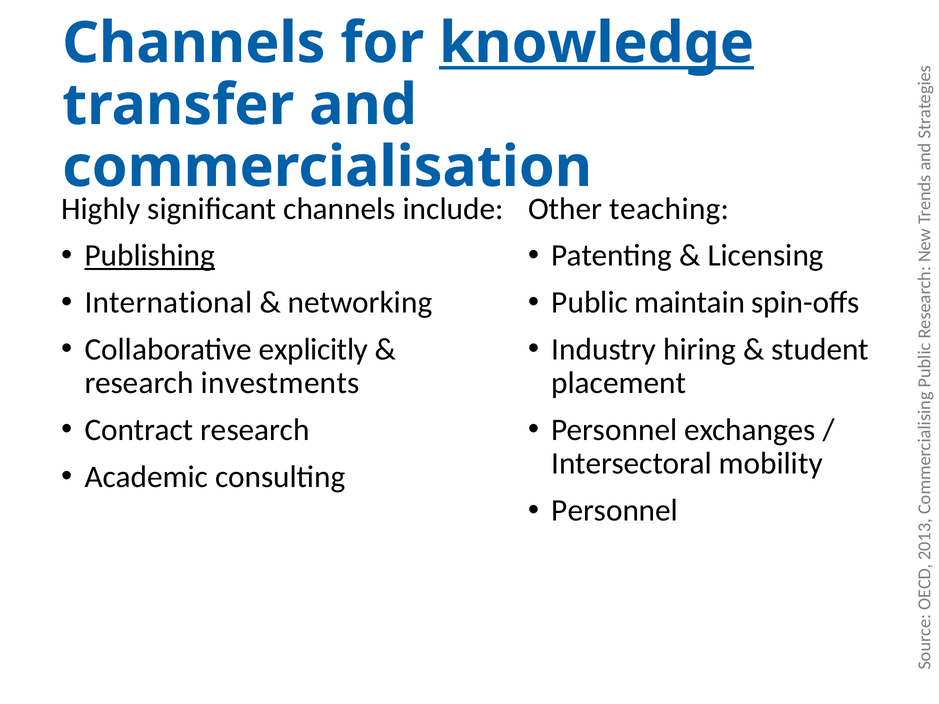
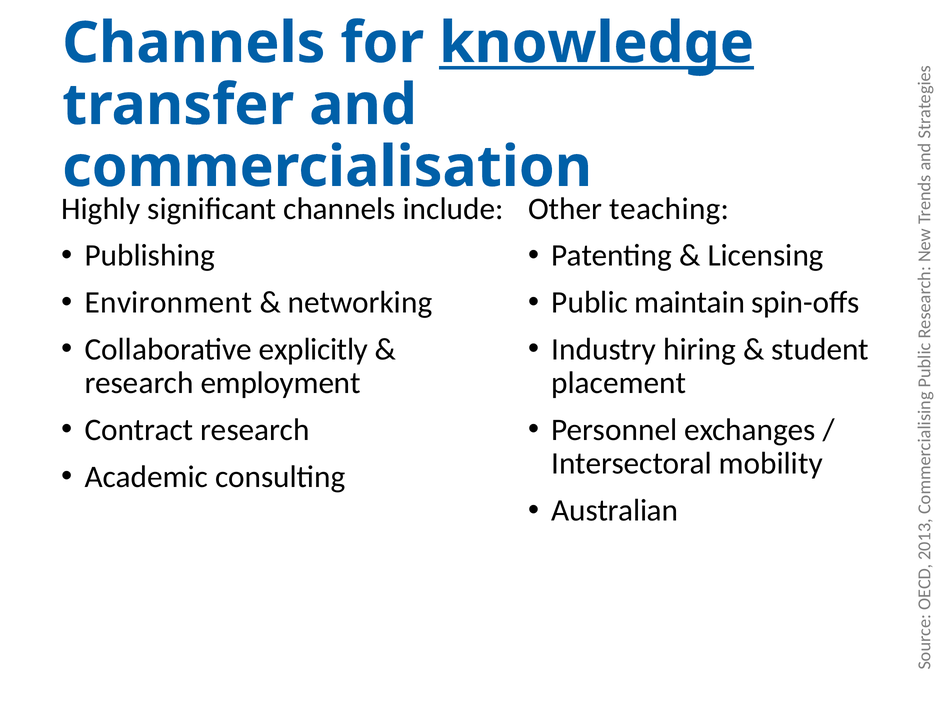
Publishing underline: present -> none (150, 256)
International: International -> Environment (168, 303)
investments: investments -> employment (281, 383)
Personnel: Personnel -> Australian (615, 511)
